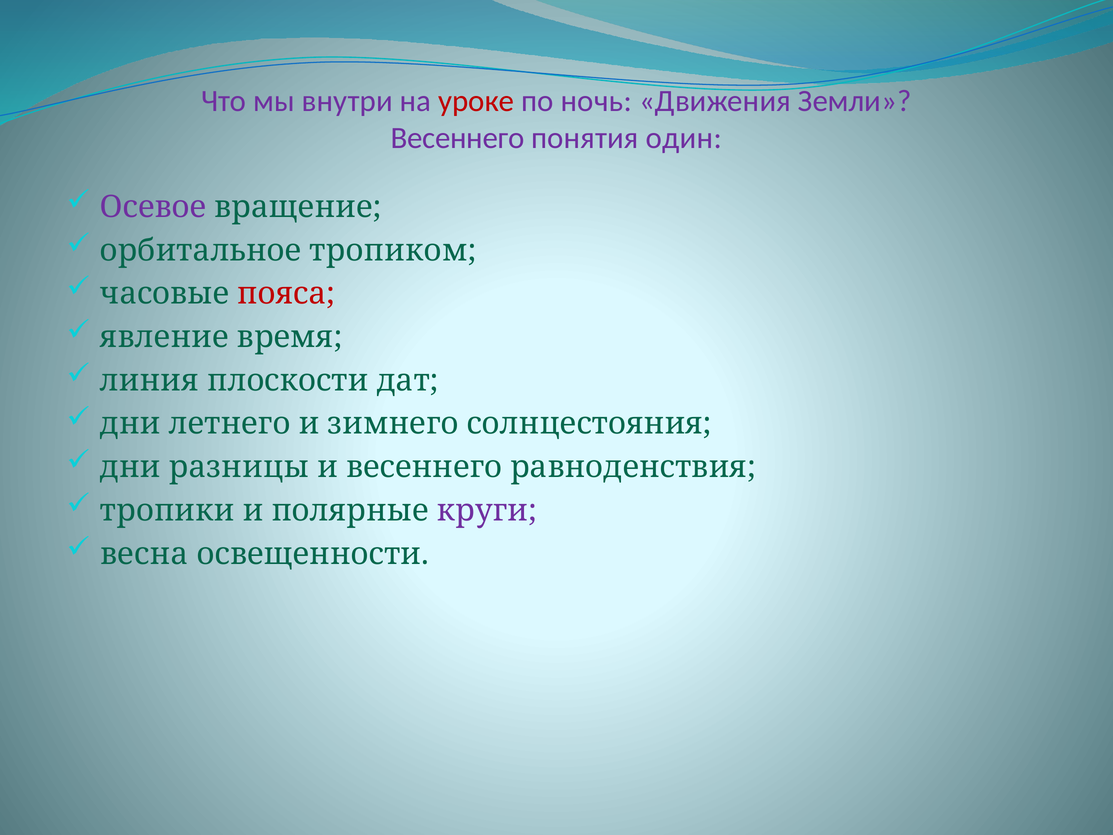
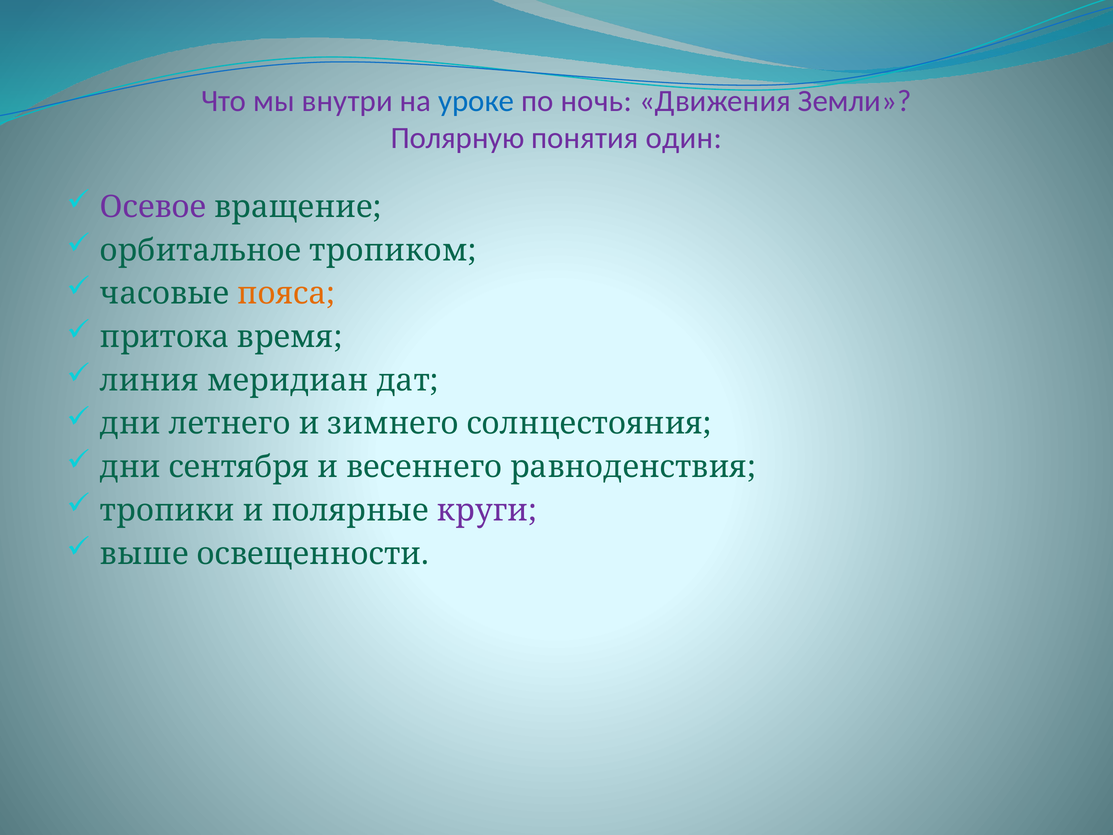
уроке colour: red -> blue (476, 101)
Весеннего: Весеннего -> Полярную (458, 138)
пояса colour: red -> orange (286, 294)
явление: явление -> притока (165, 337)
плоскости: плоскости -> меридиан (288, 380)
разницы: разницы -> сентября (239, 467)
весна: весна -> выше (144, 554)
